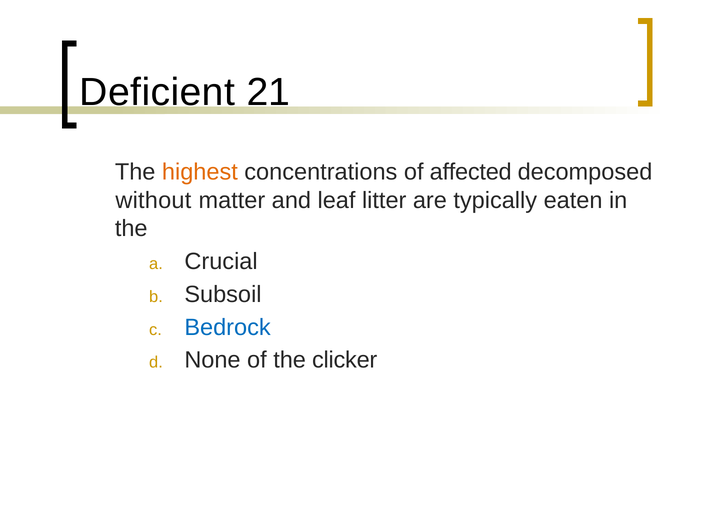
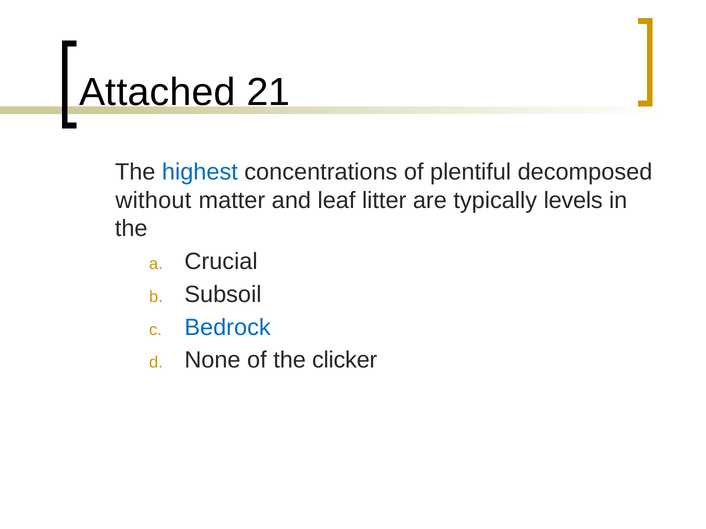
Deficient: Deficient -> Attached (157, 92)
highest colour: orange -> blue (200, 172)
affected: affected -> plentiful (471, 172)
eaten: eaten -> levels (573, 201)
